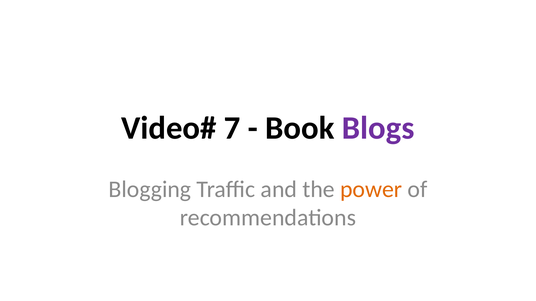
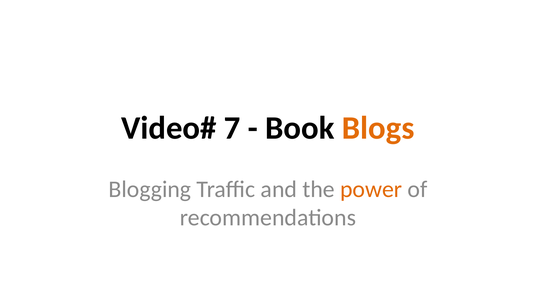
Blogs colour: purple -> orange (378, 128)
